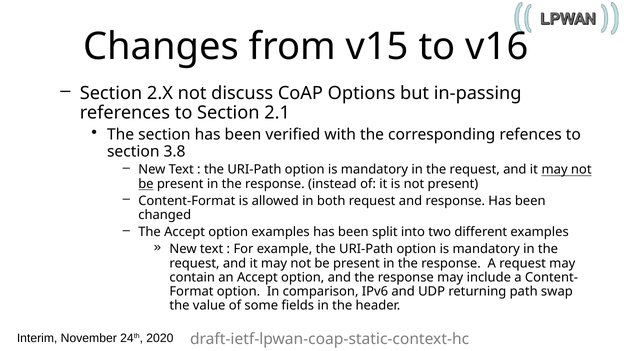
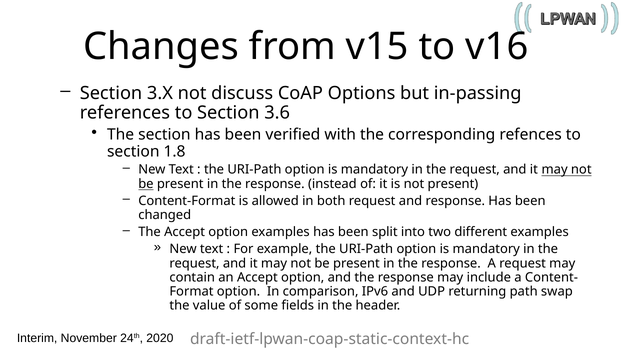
2.X: 2.X -> 3.X (160, 93)
2.1: 2.1 -> 3.6 (277, 113)
3.8: 3.8 -> 1.8 (175, 151)
